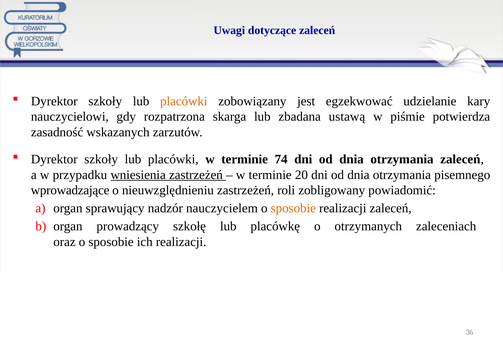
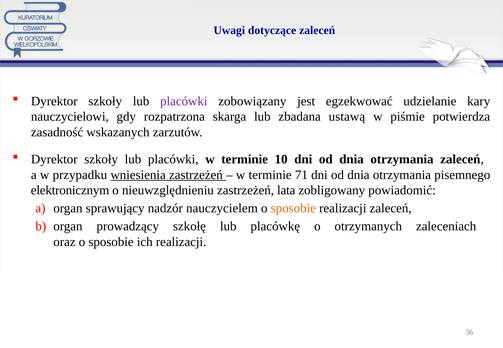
placówki colour: orange -> purple (184, 101)
74: 74 -> 10 (281, 159)
20: 20 -> 71 (301, 175)
wprowadzające: wprowadzające -> elektronicznym (70, 190)
roli: roli -> lata (286, 190)
